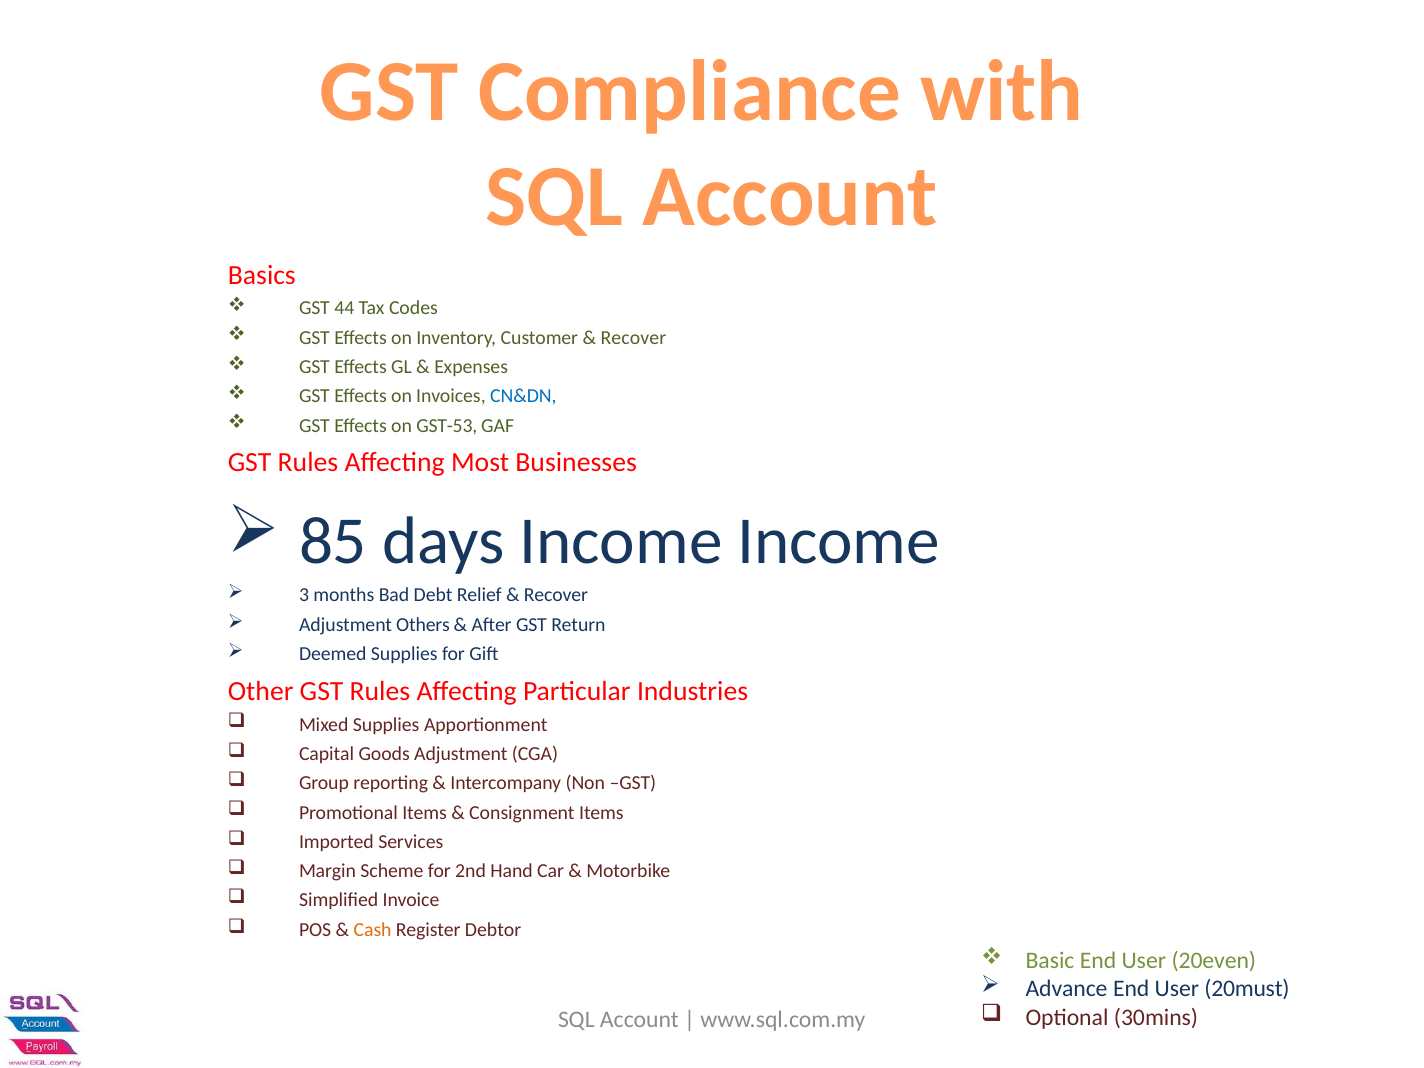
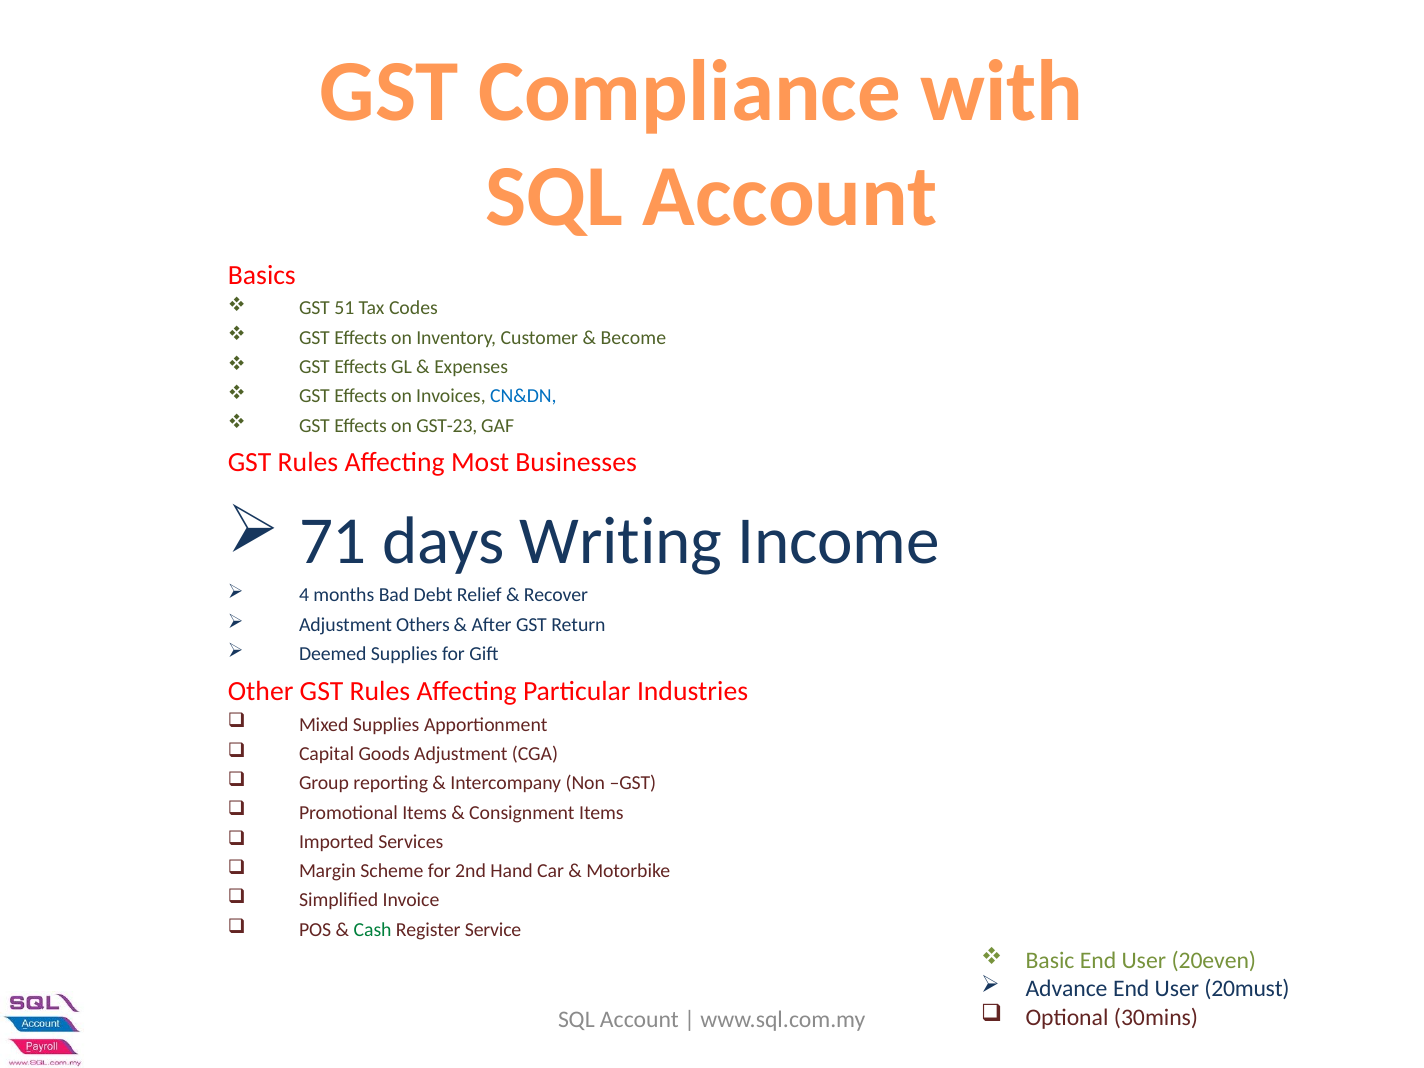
44: 44 -> 51 (344, 308)
Recover: Recover -> Become (633, 338)
GST-53: GST-53 -> GST-23 (447, 426)
85: 85 -> 71 (333, 541)
days Income: Income -> Writing (621, 541)
3: 3 -> 4 (304, 595)
Cash colour: orange -> green (373, 930)
Debtor: Debtor -> Service (493, 930)
